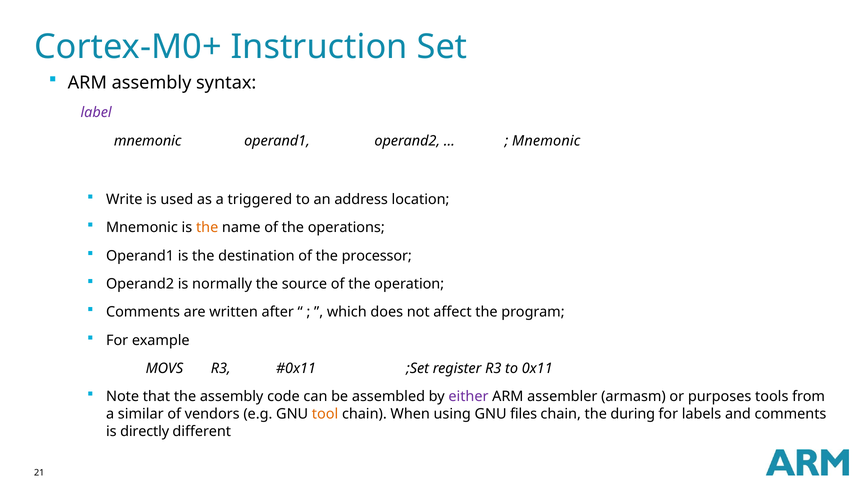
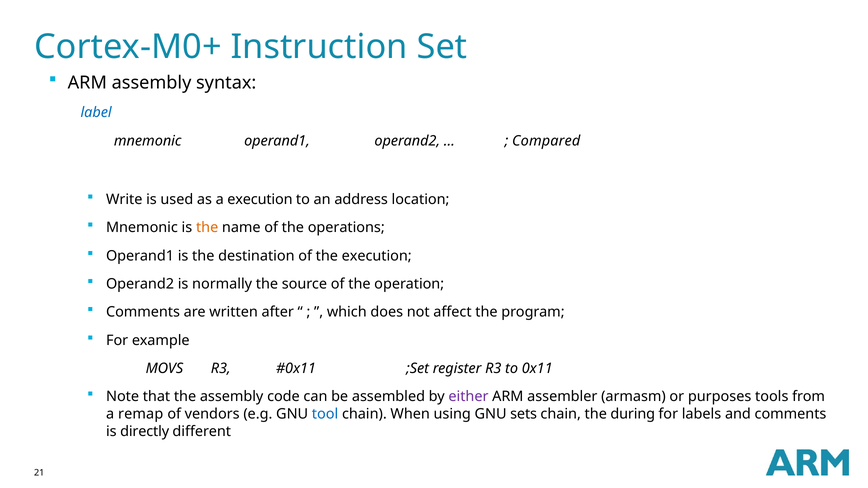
label colour: purple -> blue (96, 113)
Mnemonic: Mnemonic -> Compared (546, 141)
a triggered: triggered -> execution (260, 200)
the processor: processor -> execution (377, 256)
similar: similar -> remap (141, 414)
tool colour: orange -> blue (325, 414)
files: files -> sets (524, 414)
